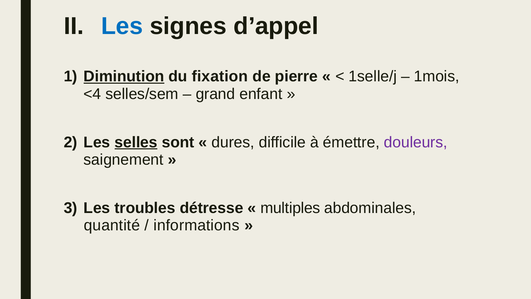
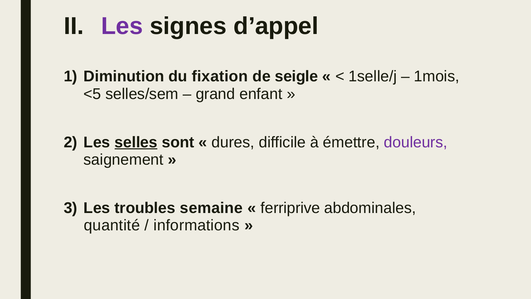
Les colour: blue -> purple (122, 26)
Diminution underline: present -> none (124, 76)
pierre: pierre -> seigle (297, 76)
<4: <4 -> <5 (92, 94)
détresse: détresse -> semaine (211, 208)
multiples: multiples -> ferriprive (290, 208)
